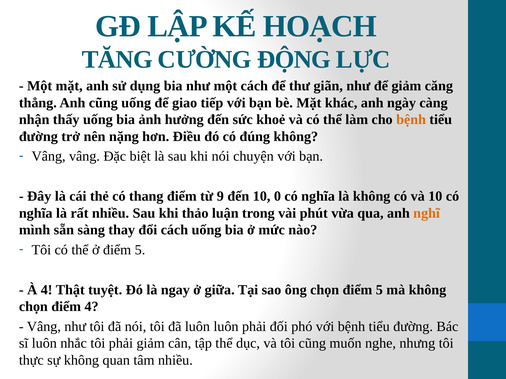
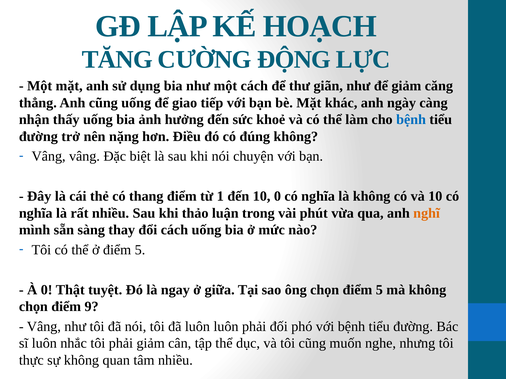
bệnh colour: orange -> blue (411, 120)
9: 9 -> 1 (220, 196)
À 4: 4 -> 0 (47, 290)
điểm 4: 4 -> 9 (92, 307)
